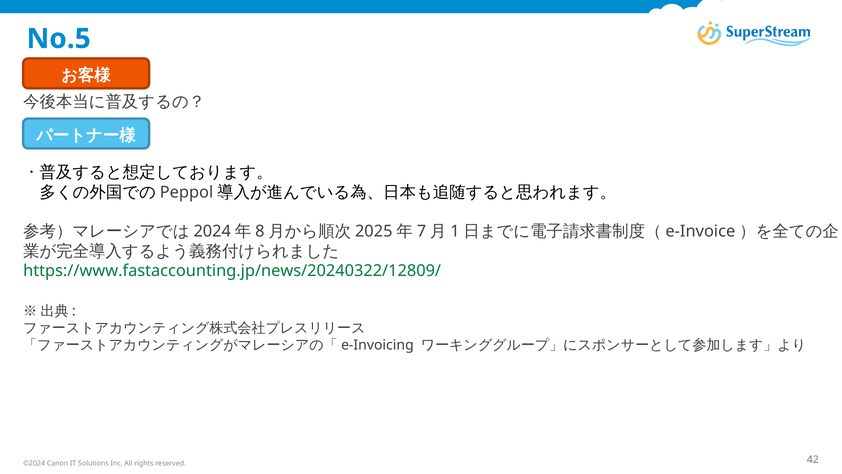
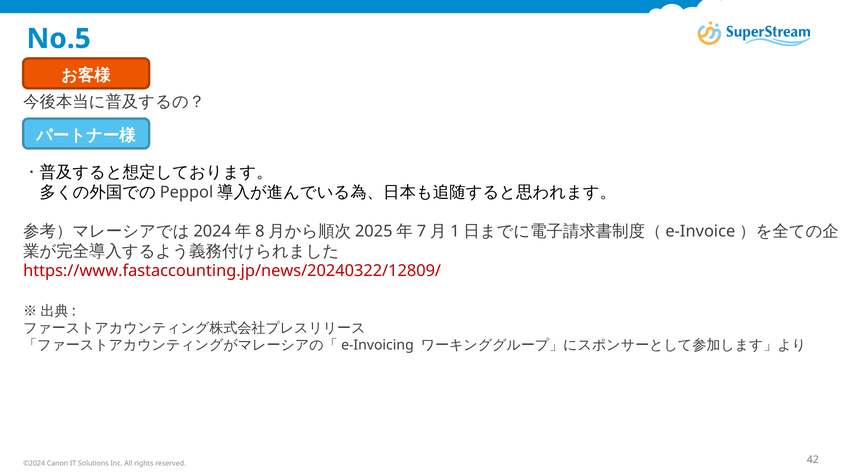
https://www.fastaccounting.jp/news/20240322/12809/ colour: green -> red (232, 271)
